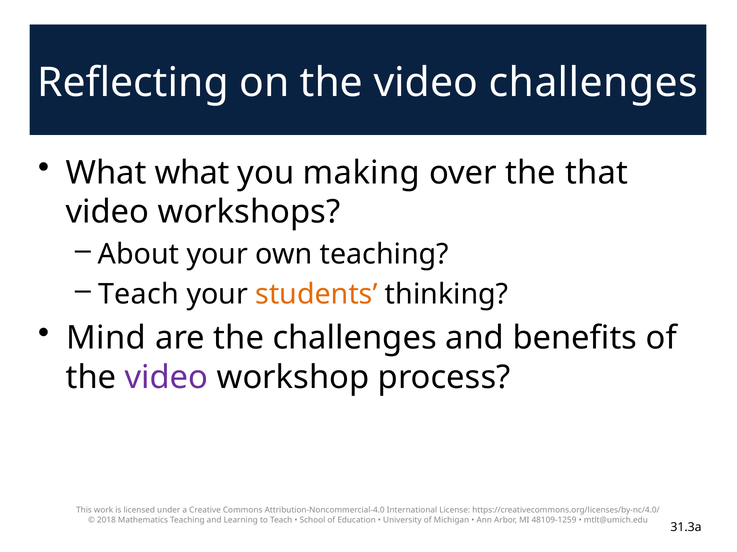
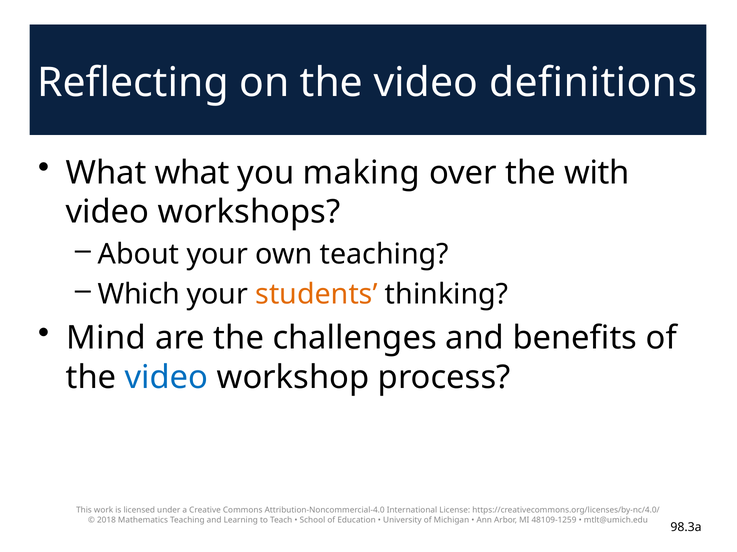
video challenges: challenges -> definitions (593, 83)
that: that -> with (597, 173)
Teach: Teach -> Which (139, 295)
video colour: purple -> blue (166, 378)
31.3a: 31.3a -> 98.3a (686, 528)
